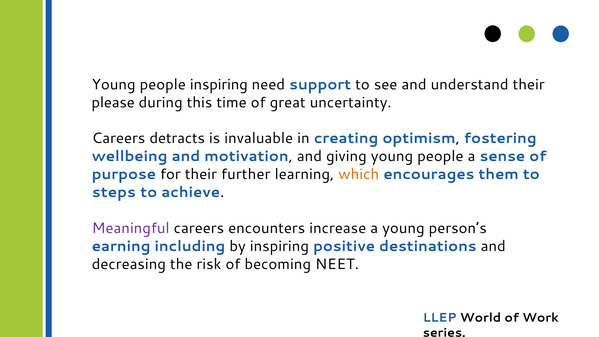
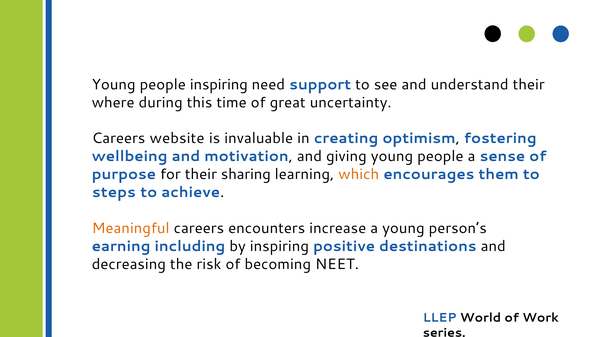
please: please -> where (113, 102)
detracts: detracts -> website (177, 138)
further: further -> sharing (246, 174)
Meaningful colour: purple -> orange (131, 228)
